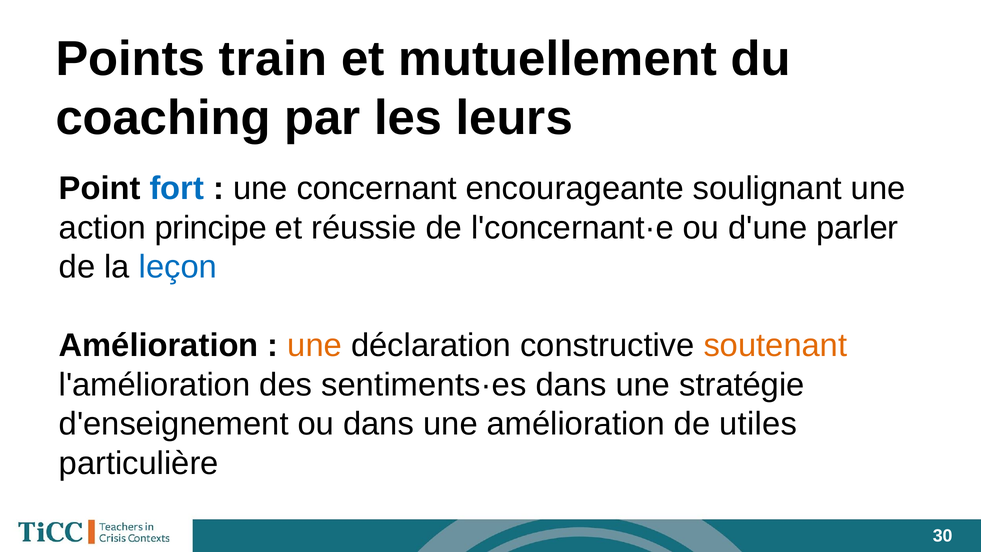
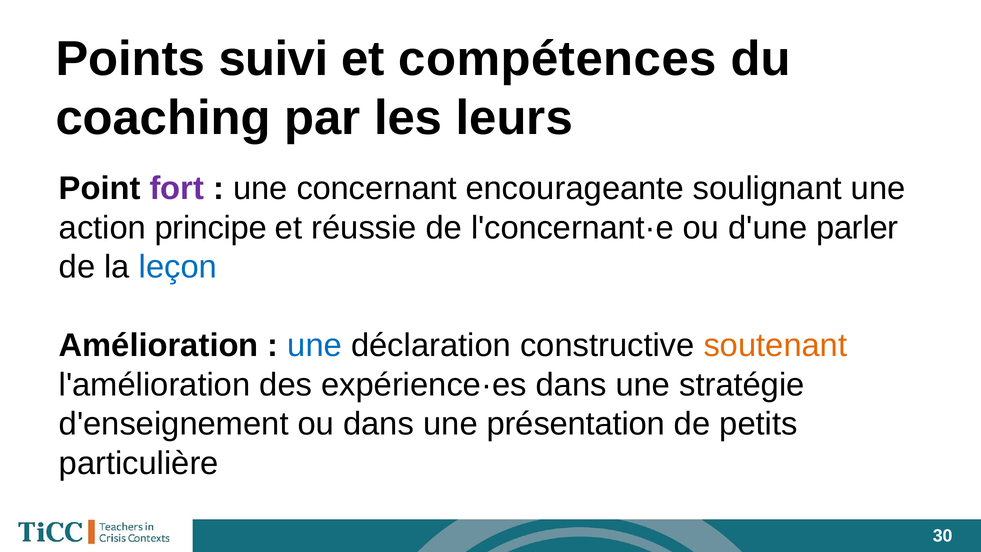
train: train -> suivi (273, 59)
mutuellement: mutuellement -> compétences (558, 59)
fort colour: blue -> purple (177, 188)
une colour: orange -> blue (315, 345)
sentiments·es: sentiments·es -> expérience·es (424, 385)
une amélioration: amélioration -> présentation (576, 424)
utiles: utiles -> petits (759, 424)
